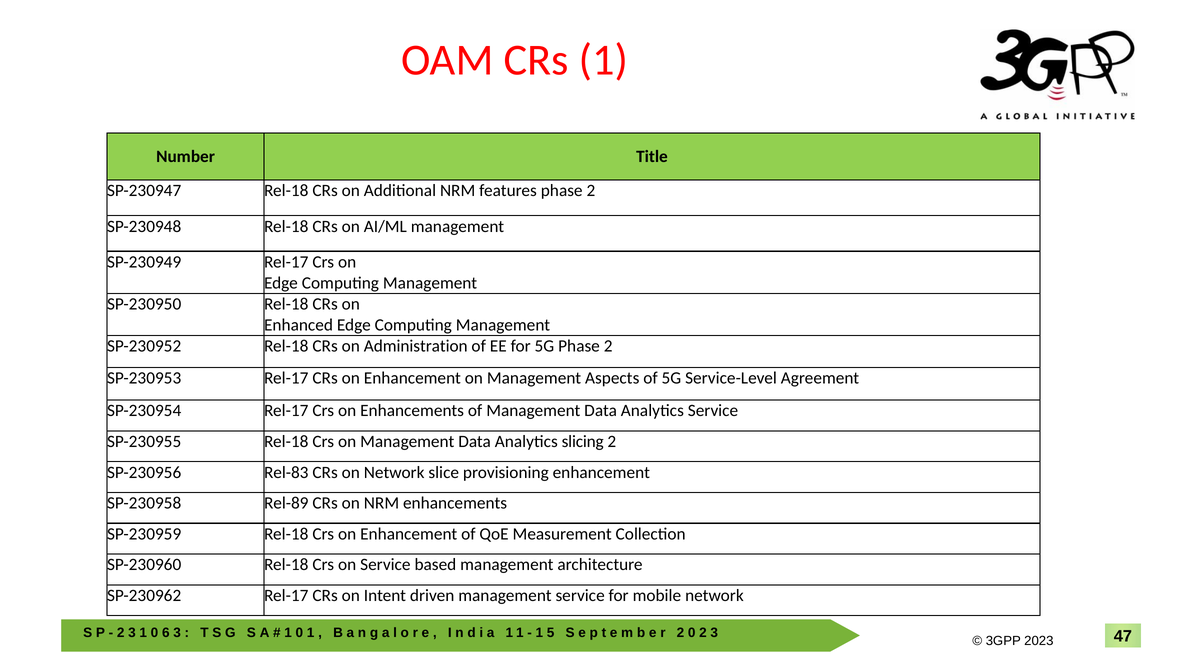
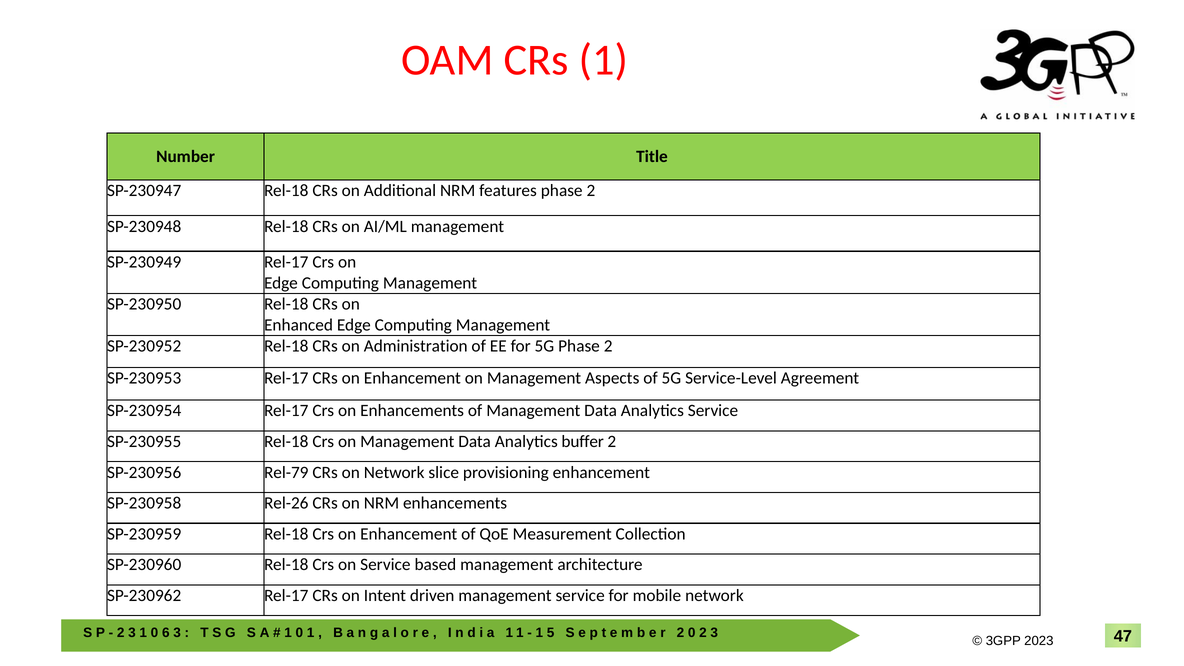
slicing: slicing -> buffer (583, 442)
Rel-83: Rel-83 -> Rel-79 (286, 472)
Rel-89: Rel-89 -> Rel-26 (286, 503)
